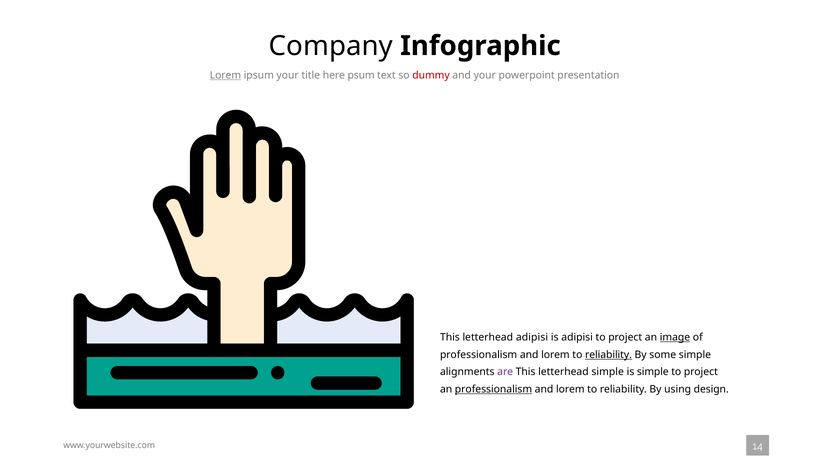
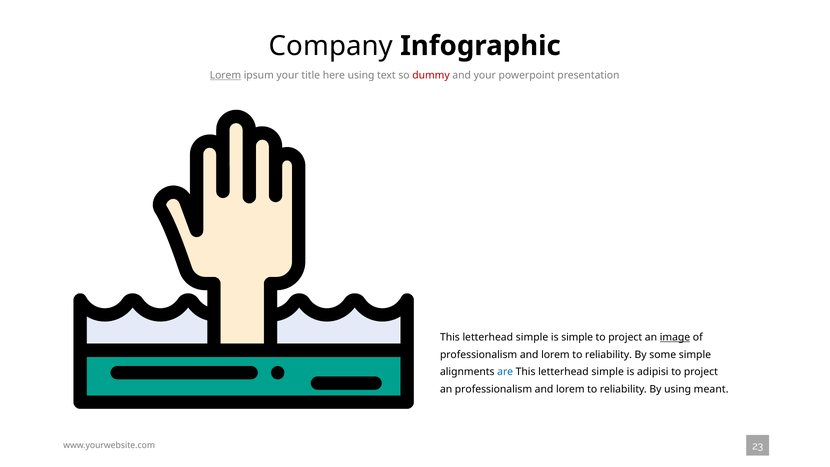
here psum: psum -> using (361, 75)
adipisi: adipisi -> simple (532, 337)
is adipisi: adipisi -> simple (577, 337)
reliability underline: present -> none (609, 355)
are colour: purple -> blue (505, 372)
is simple: simple -> adipisi (653, 372)
professionalism underline: present -> none (493, 389)
design: design -> meant (711, 389)
14: 14 -> 23 (758, 446)
